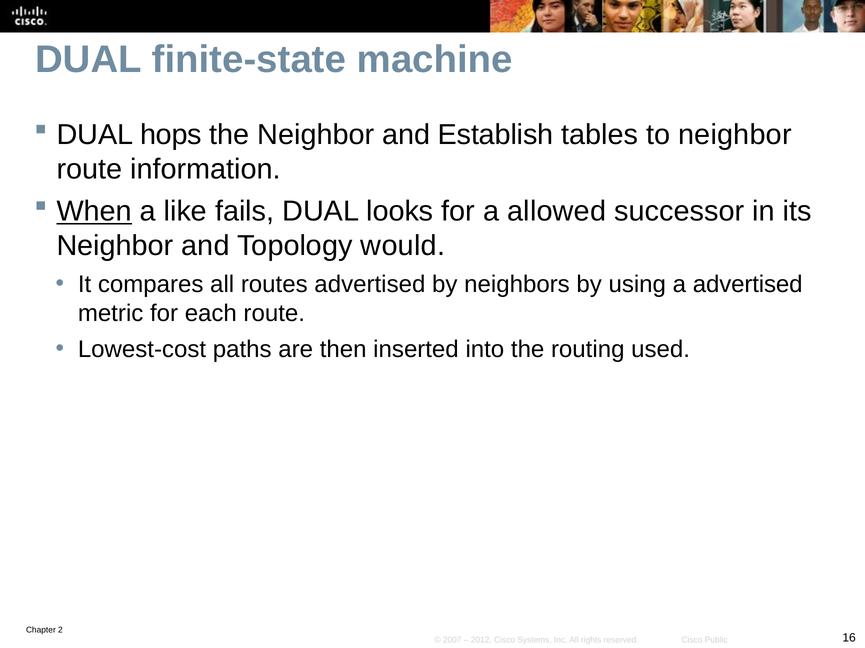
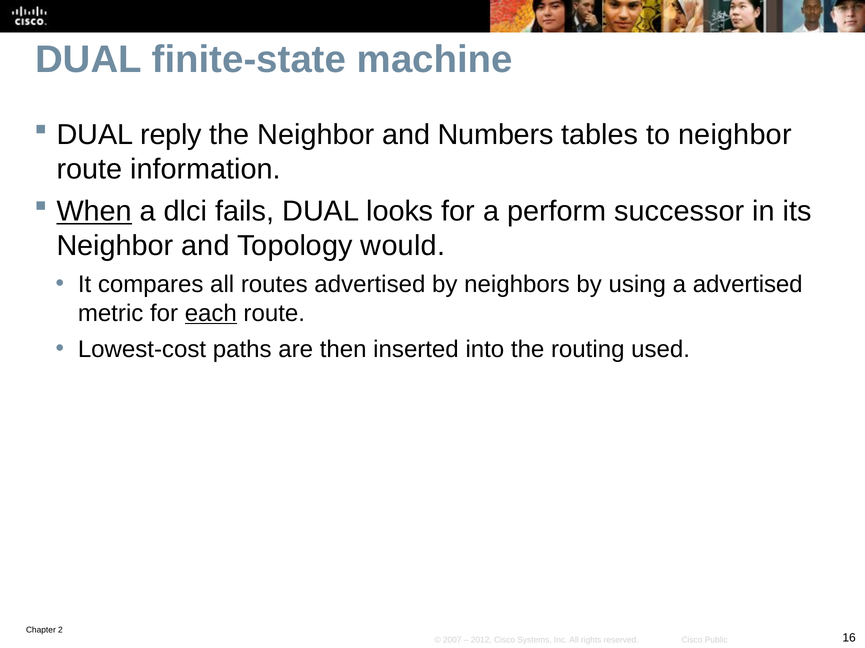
hops: hops -> reply (171, 135)
Establish: Establish -> Numbers (496, 135)
like: like -> dlci (185, 211)
allowed: allowed -> perform (557, 211)
each underline: none -> present (211, 314)
